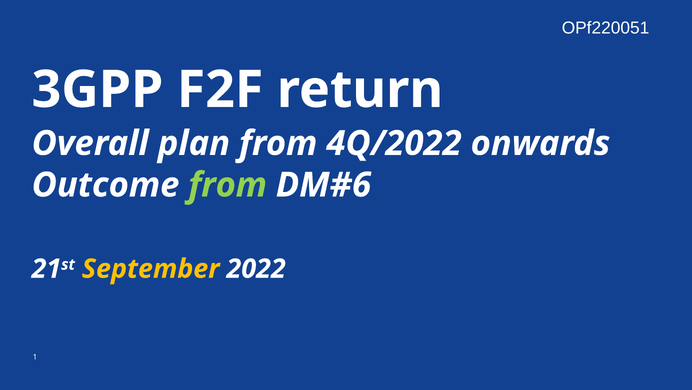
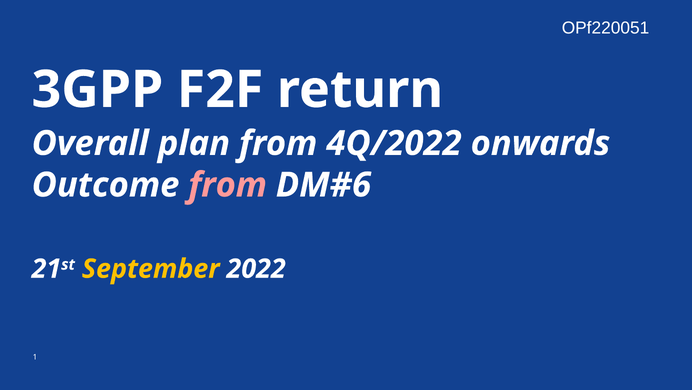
from colour: light green -> pink (228, 185)
